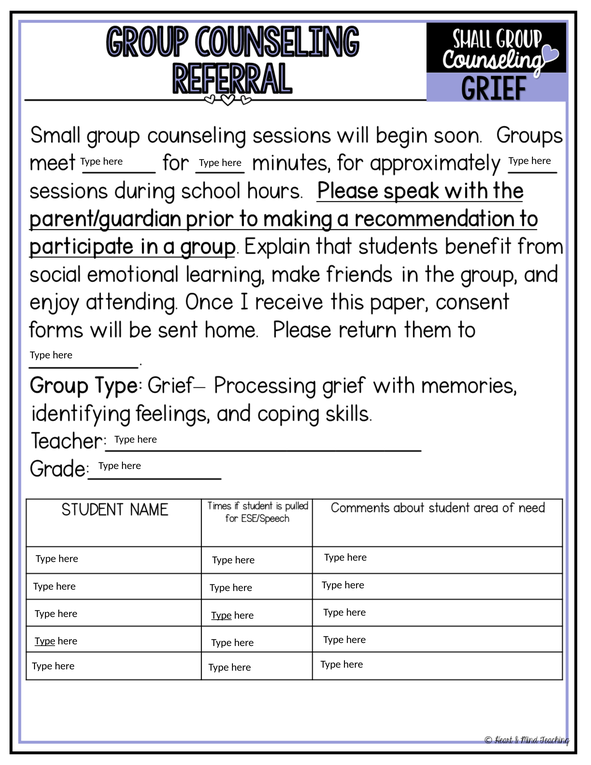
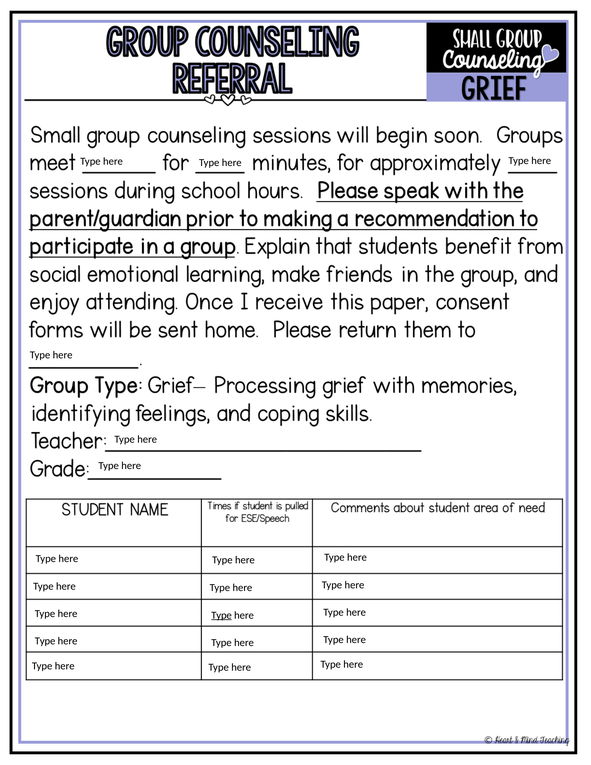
Type underline: present -> none (45, 641)
